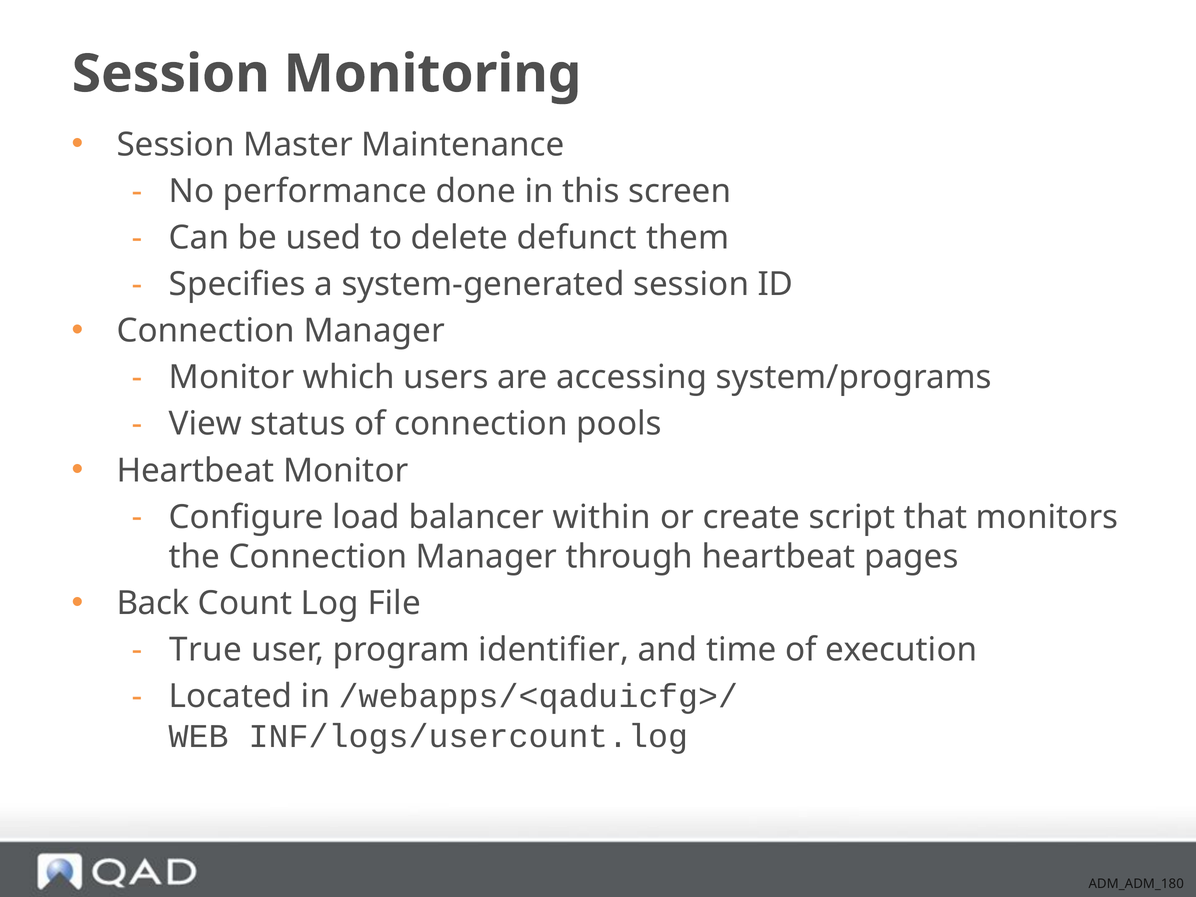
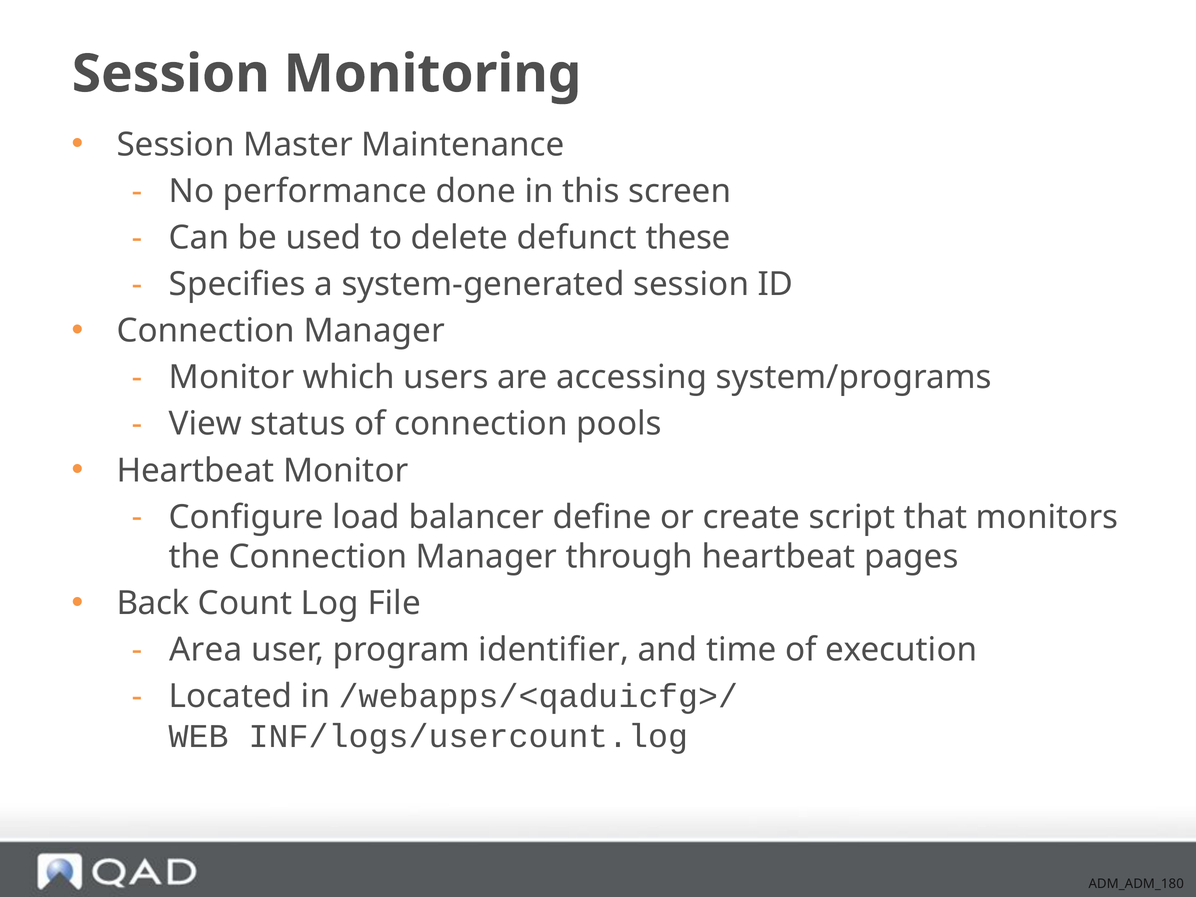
them: them -> these (688, 238)
within: within -> define (602, 517)
True: True -> Area (206, 650)
